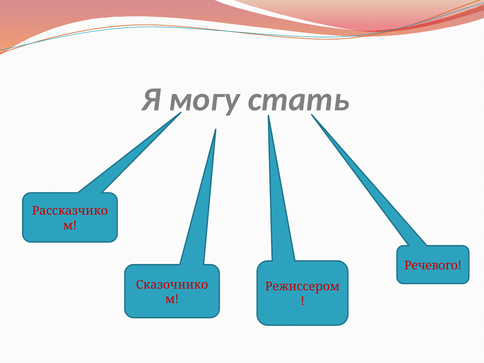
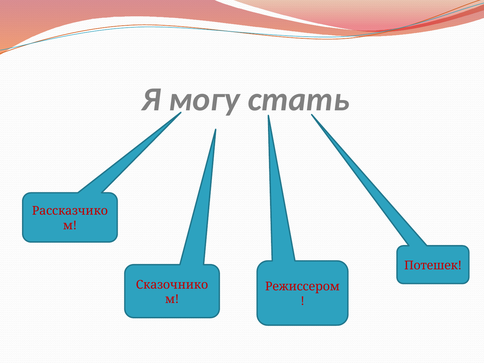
Речевого: Речевого -> Потешек (433, 265)
